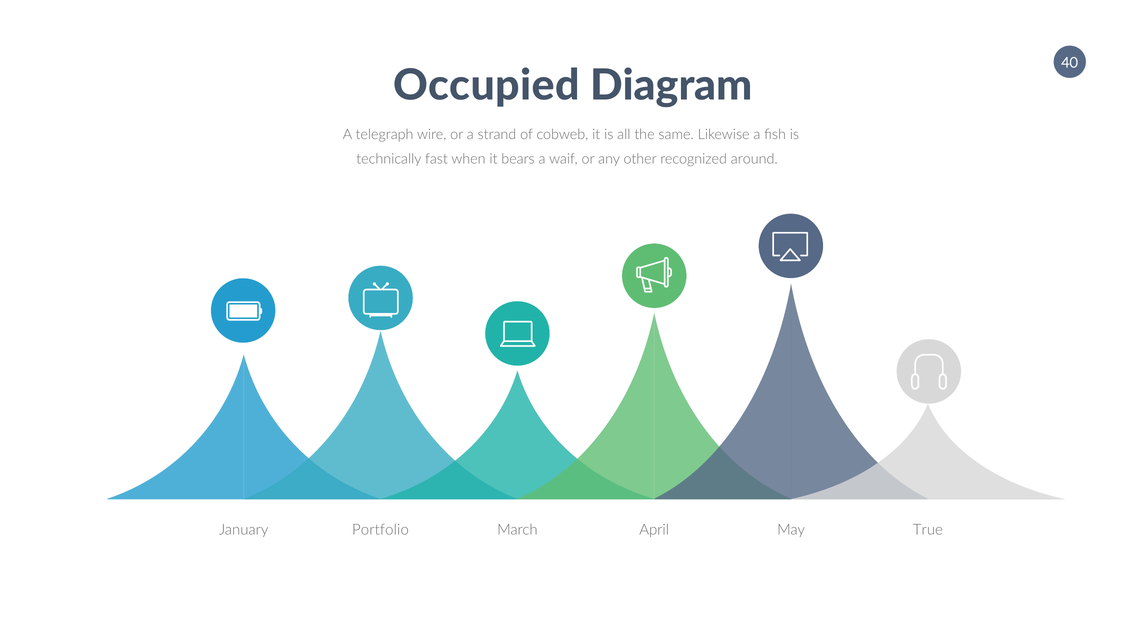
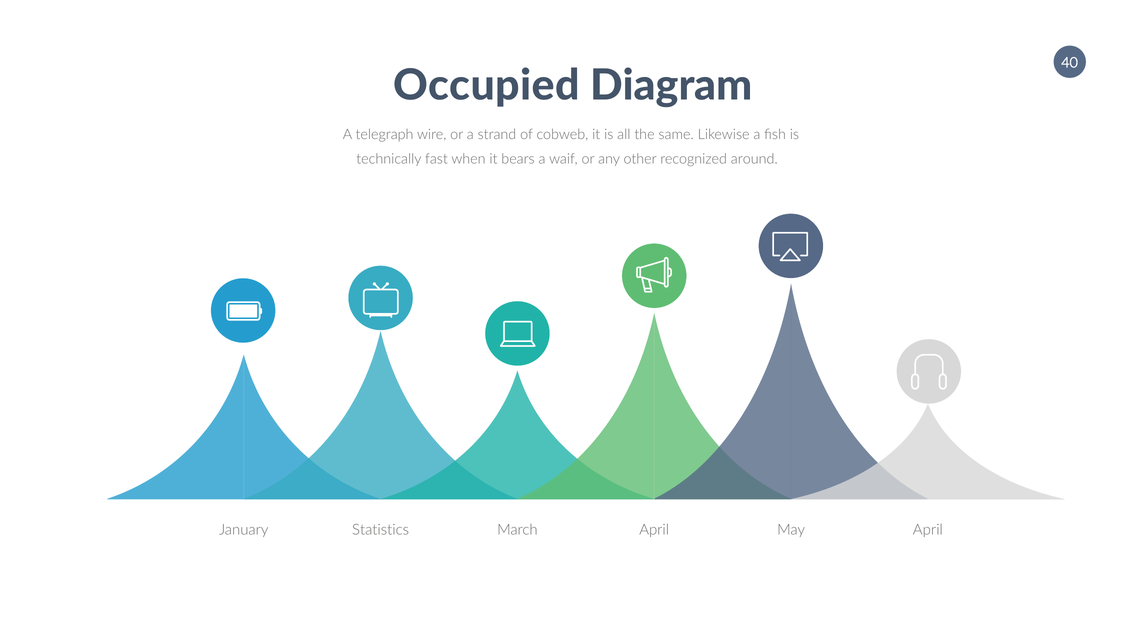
Portfolio: Portfolio -> Statistics (381, 530)
May True: True -> April (928, 530)
